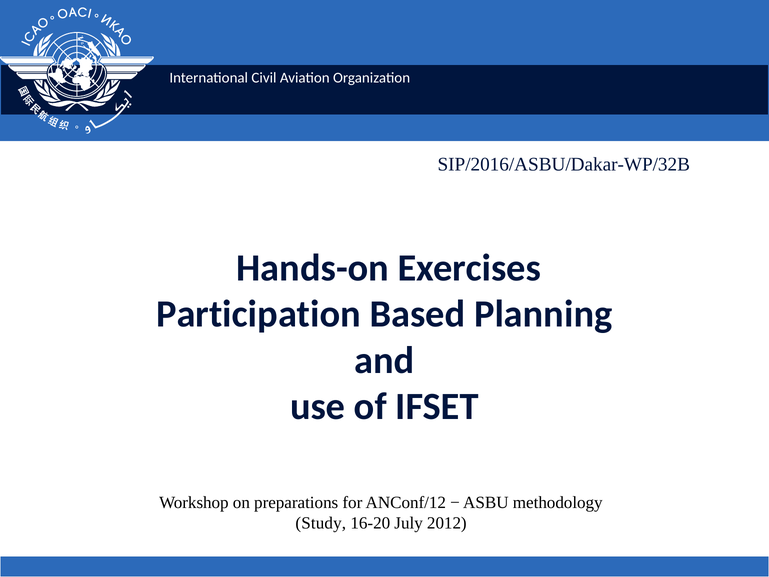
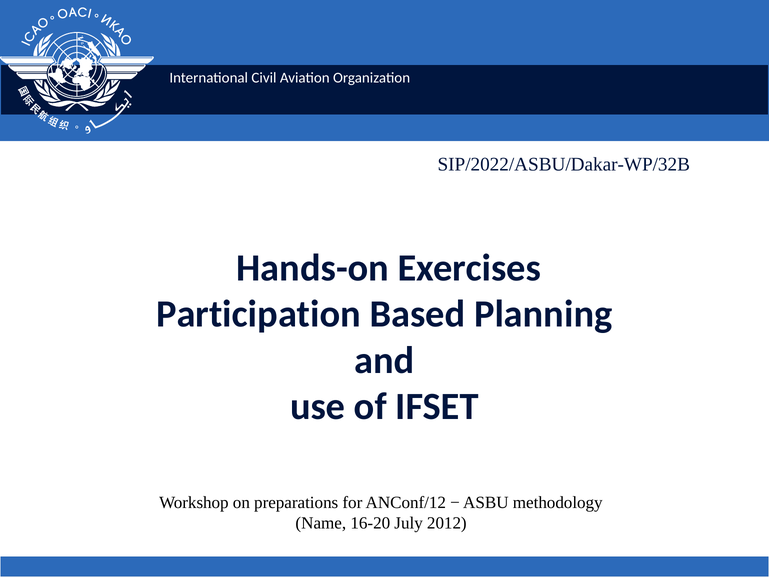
SIP/2016/ASBU/Dakar-WP/32B: SIP/2016/ASBU/Dakar-WP/32B -> SIP/2022/ASBU/Dakar-WP/32B (564, 164)
Study: Study -> Name (321, 523)
